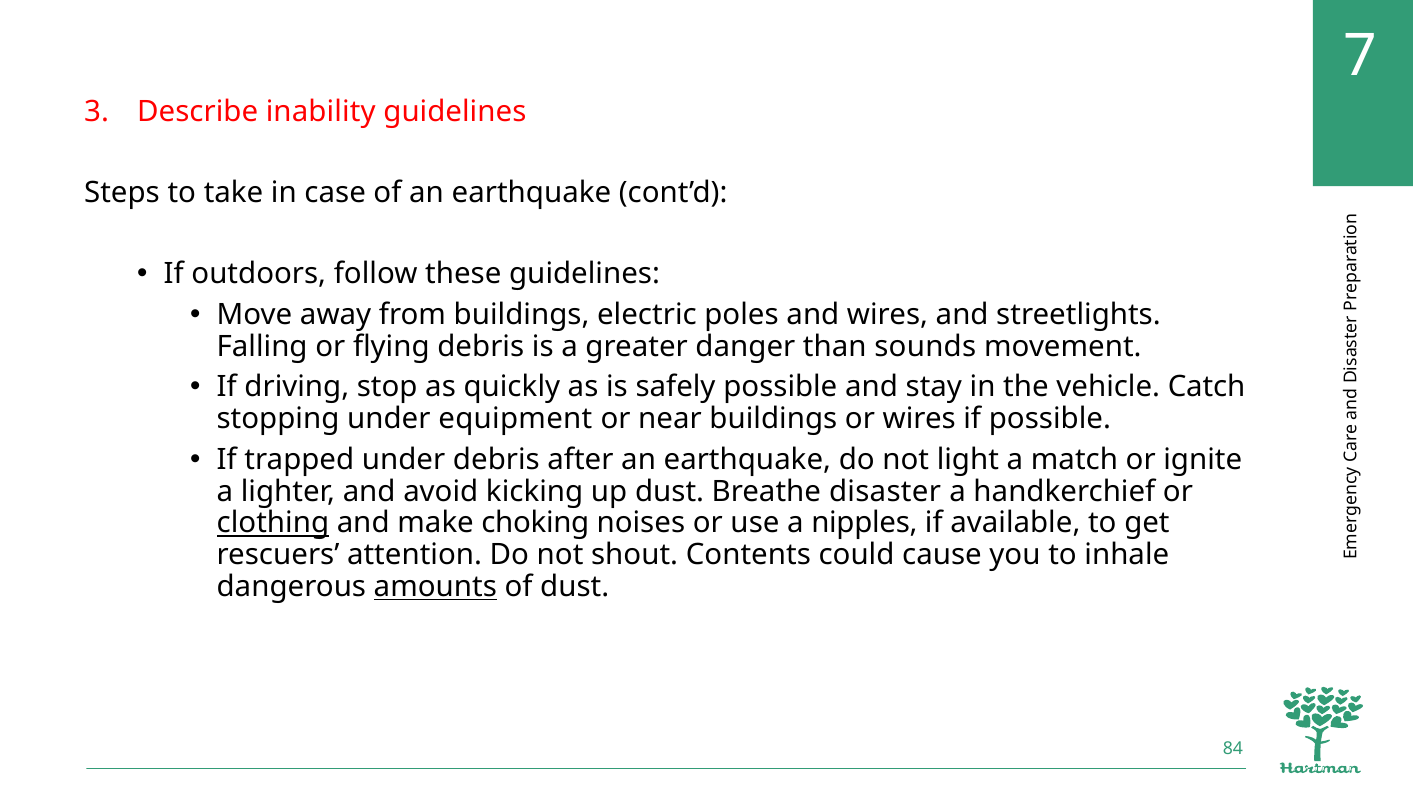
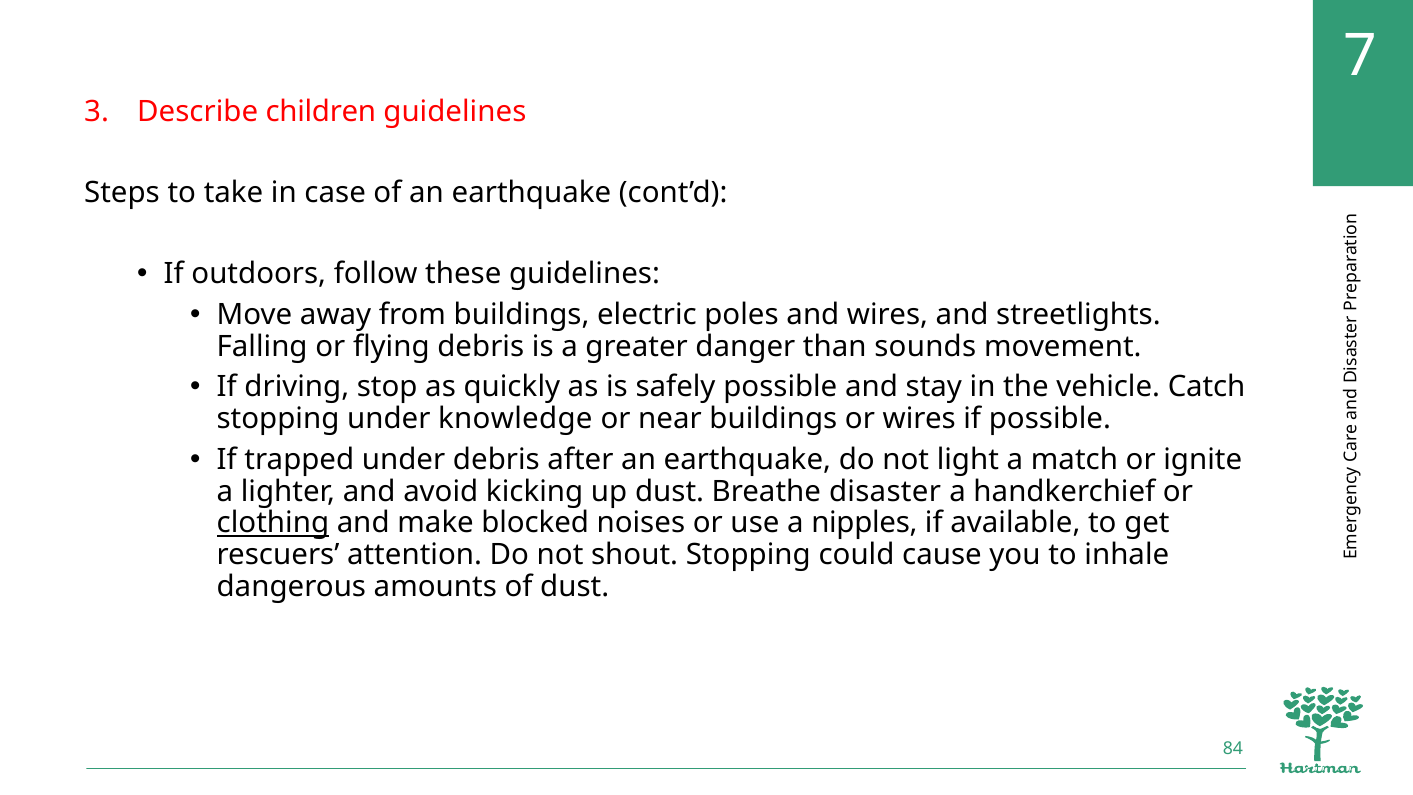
inability: inability -> children (321, 111)
equipment: equipment -> knowledge (515, 419)
choking: choking -> blocked (535, 523)
shout Contents: Contents -> Stopping (748, 555)
amounts underline: present -> none (435, 587)
